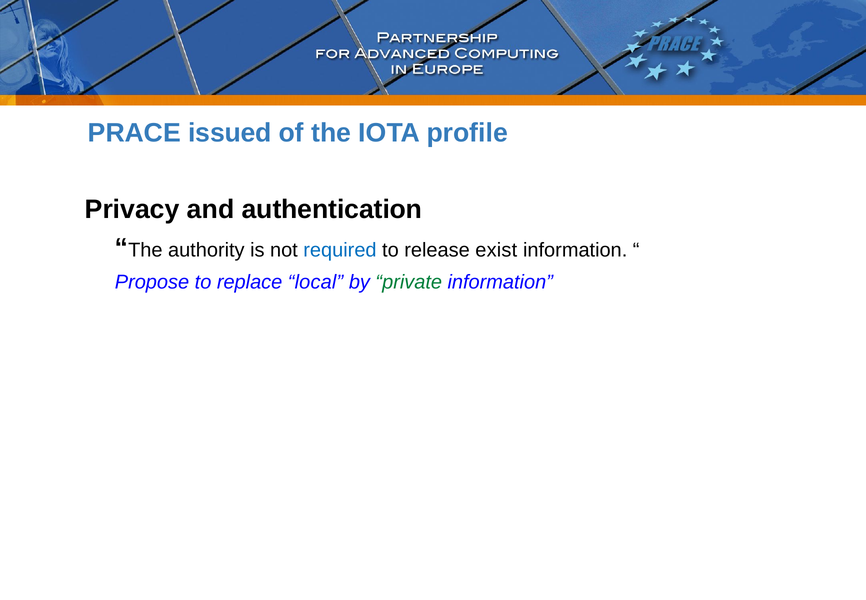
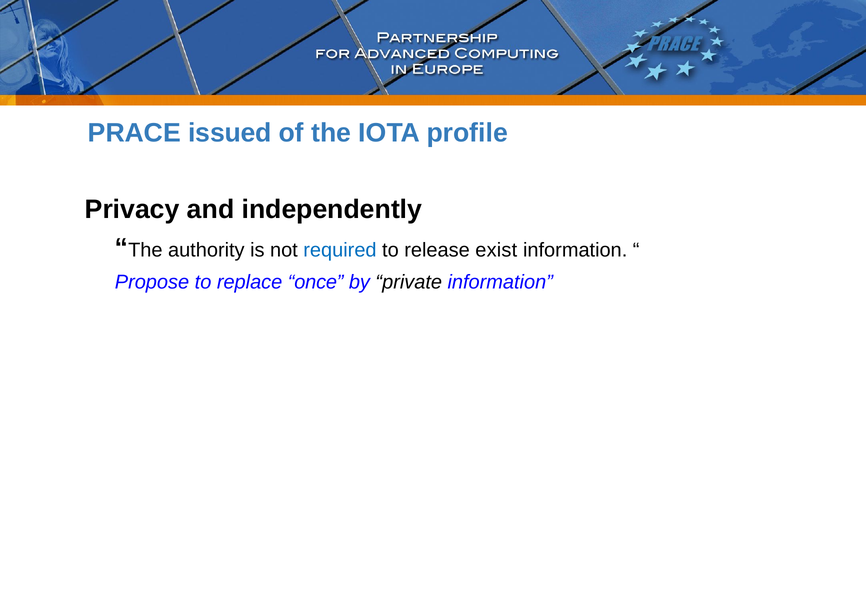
authentication: authentication -> independently (332, 209)
local: local -> once (316, 282)
private colour: green -> black (409, 282)
